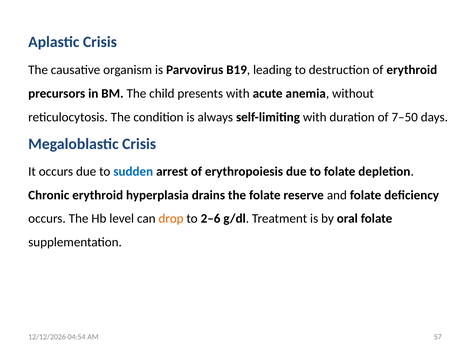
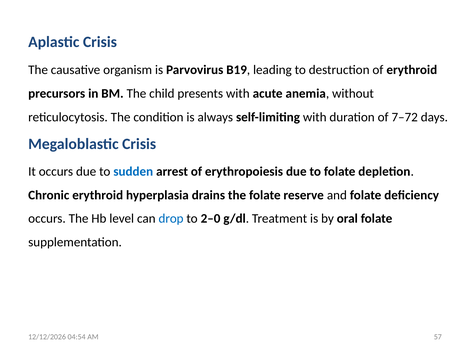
7–50: 7–50 -> 7–72 (405, 117)
drop colour: orange -> blue (171, 218)
2–6: 2–6 -> 2–0 (211, 218)
